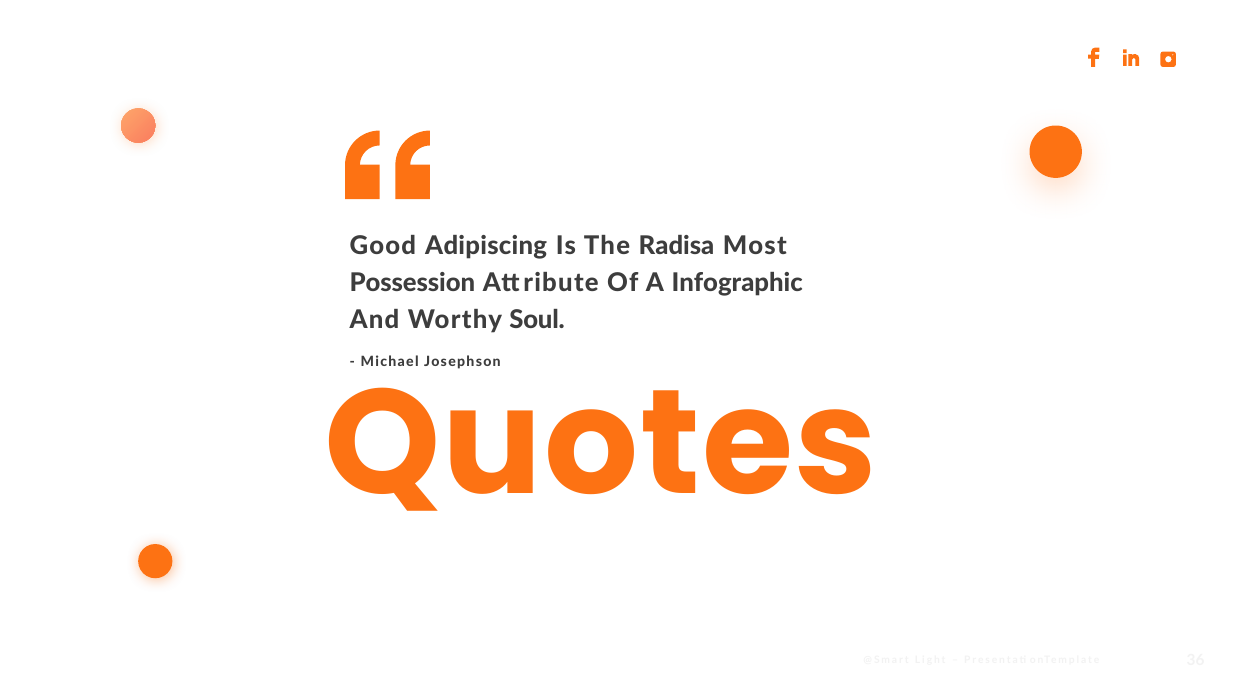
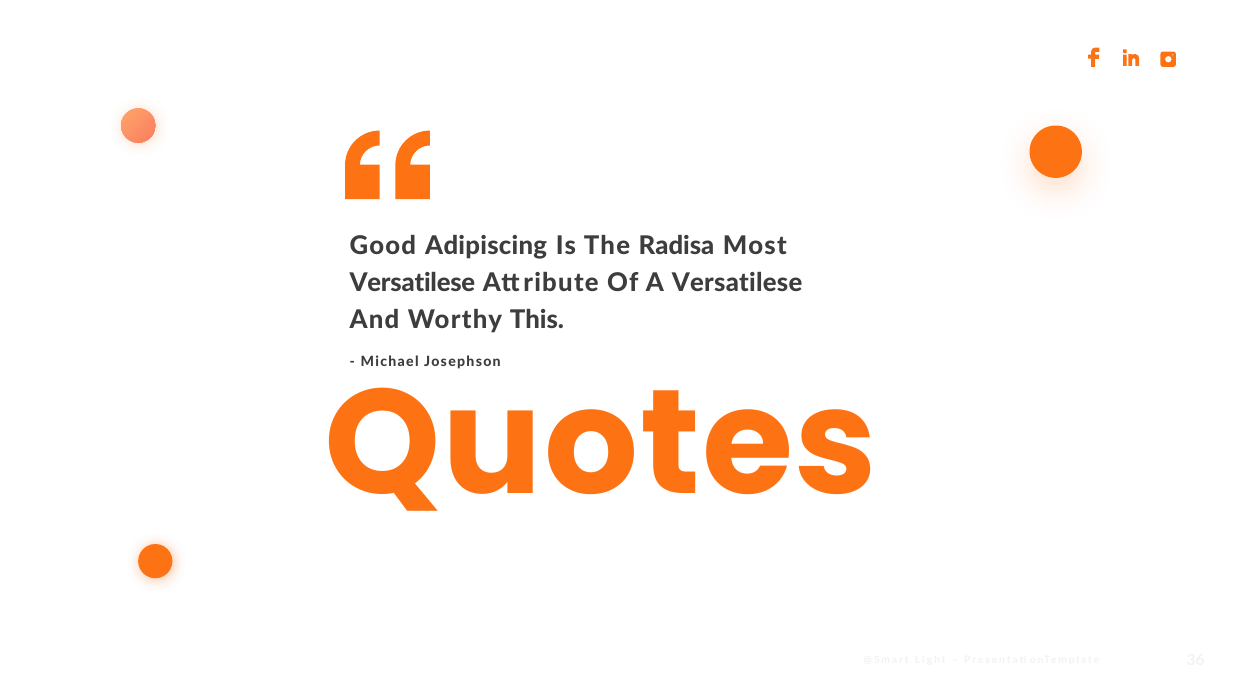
Possession: Possession -> Versatilese (412, 283)
A Infographic: Infographic -> Versatilese (737, 283)
Soul: Soul -> This (537, 320)
